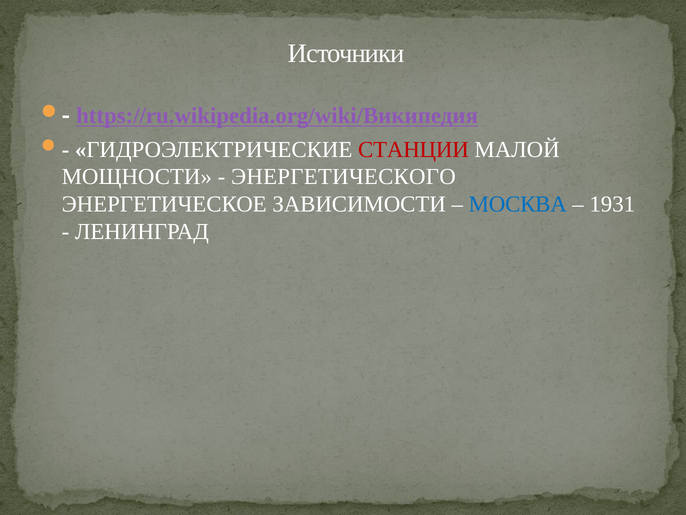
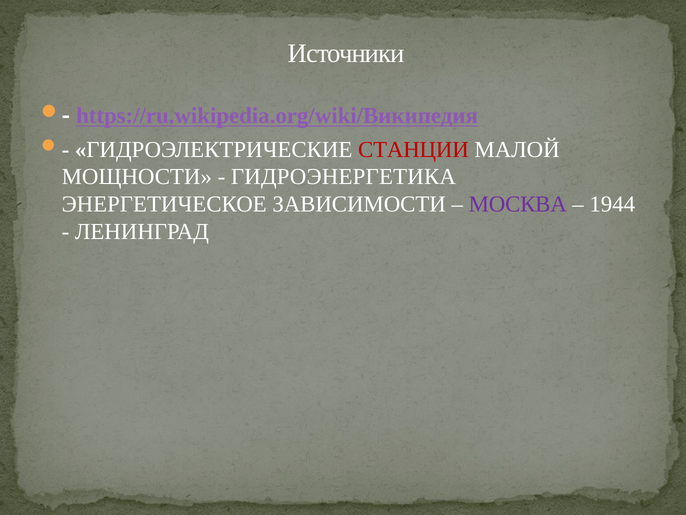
ЭНЕРГЕТИЧЕСКОГО: ЭНЕРГЕТИЧЕСКОГО -> ГИДРОЭНЕРГЕТИКА (343, 177)
МОСКВА colour: blue -> purple (518, 204)
1931: 1931 -> 1944 (612, 204)
